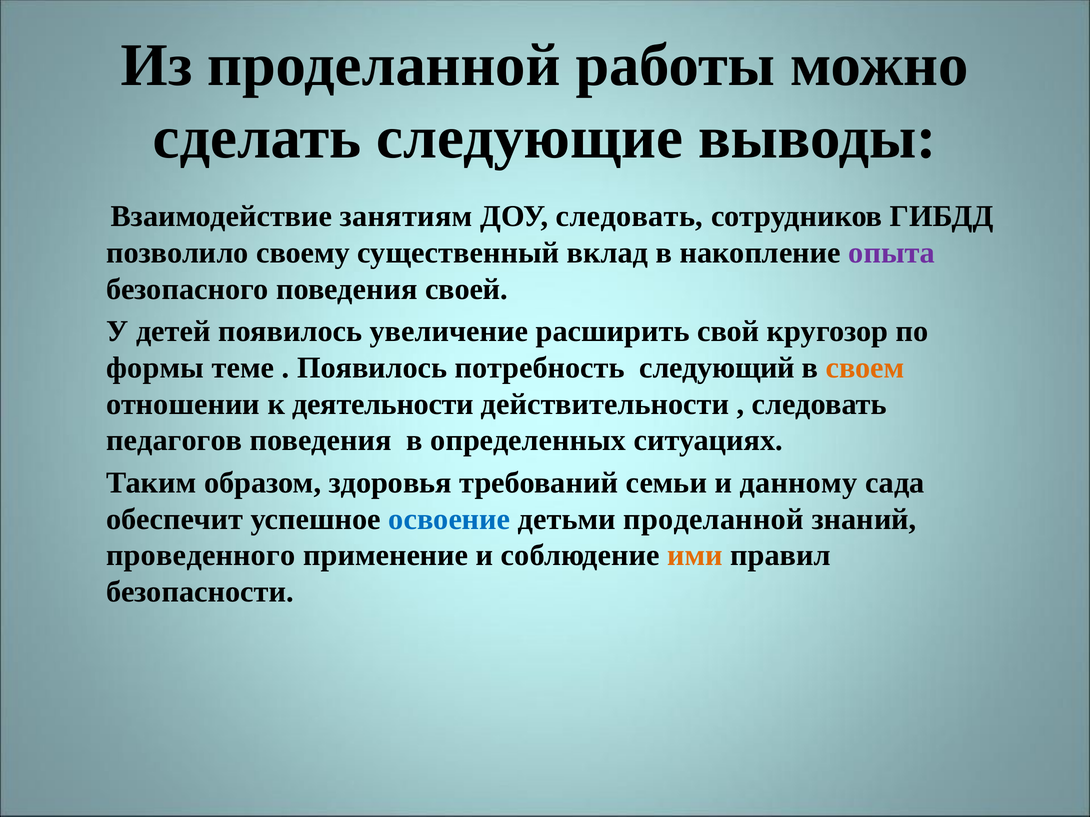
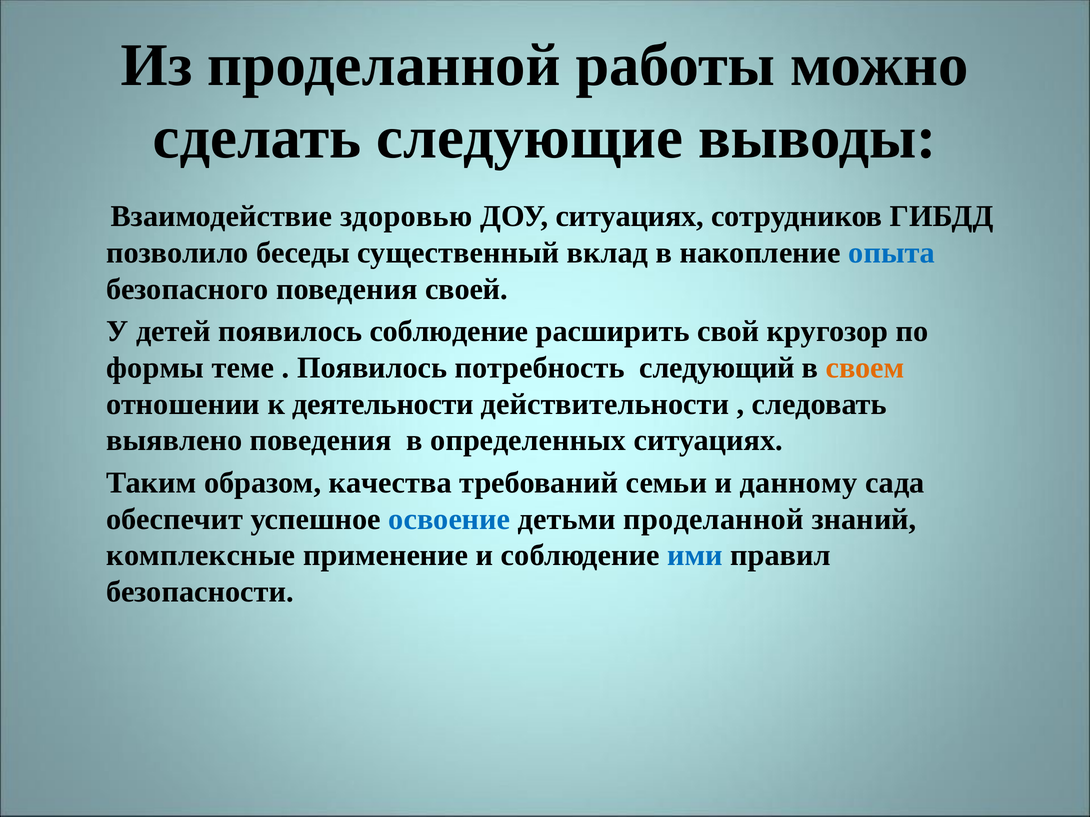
занятиям: занятиям -> здоровью (406, 216)
ДОУ следовать: следовать -> ситуациях (630, 216)
своему: своему -> беседы (303, 253)
опыта colour: purple -> blue (892, 253)
появилось увеличение: увеличение -> соблюдение (449, 332)
педагогов: педагогов -> выявлено (174, 441)
здоровья: здоровья -> качества (390, 483)
проведенного: проведенного -> комплексные (201, 556)
ими colour: orange -> blue (695, 556)
